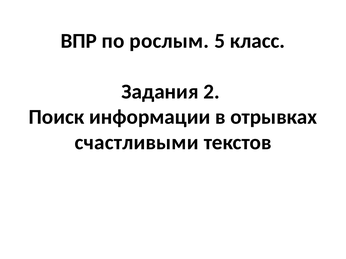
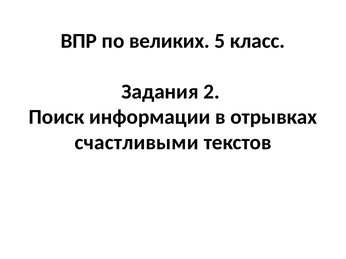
рослым: рослым -> великих (169, 41)
